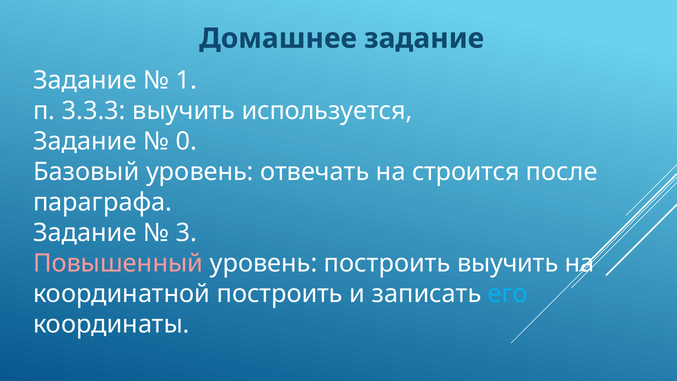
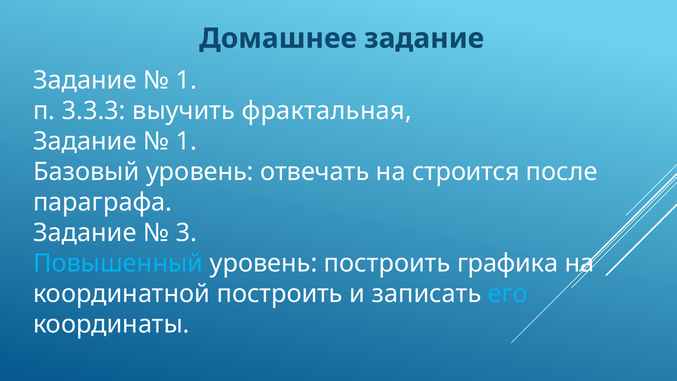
используется: используется -> фрактальная (327, 111)
0: 0 -> 1 (186, 141)
Повышенный colour: pink -> light blue (118, 263)
построить выучить: выучить -> графика (508, 263)
